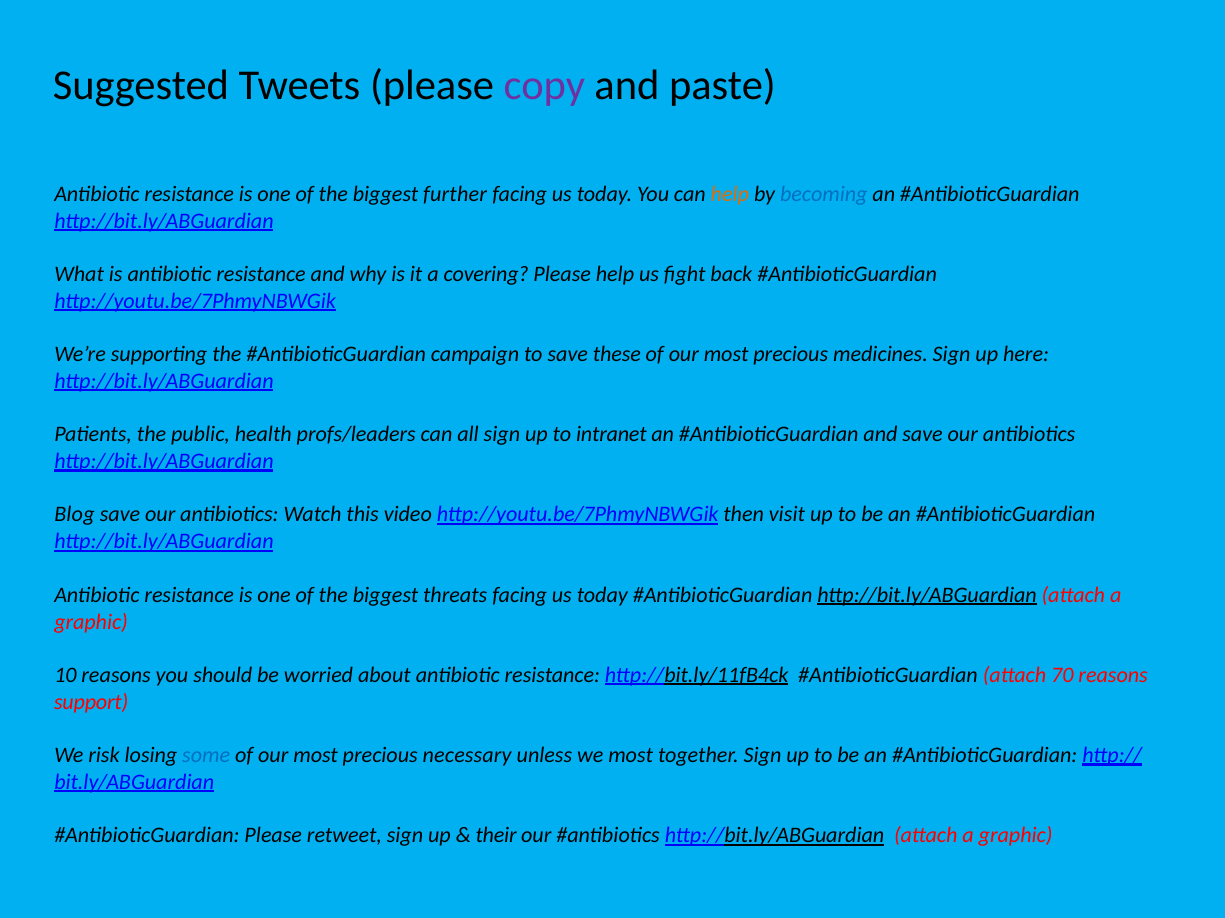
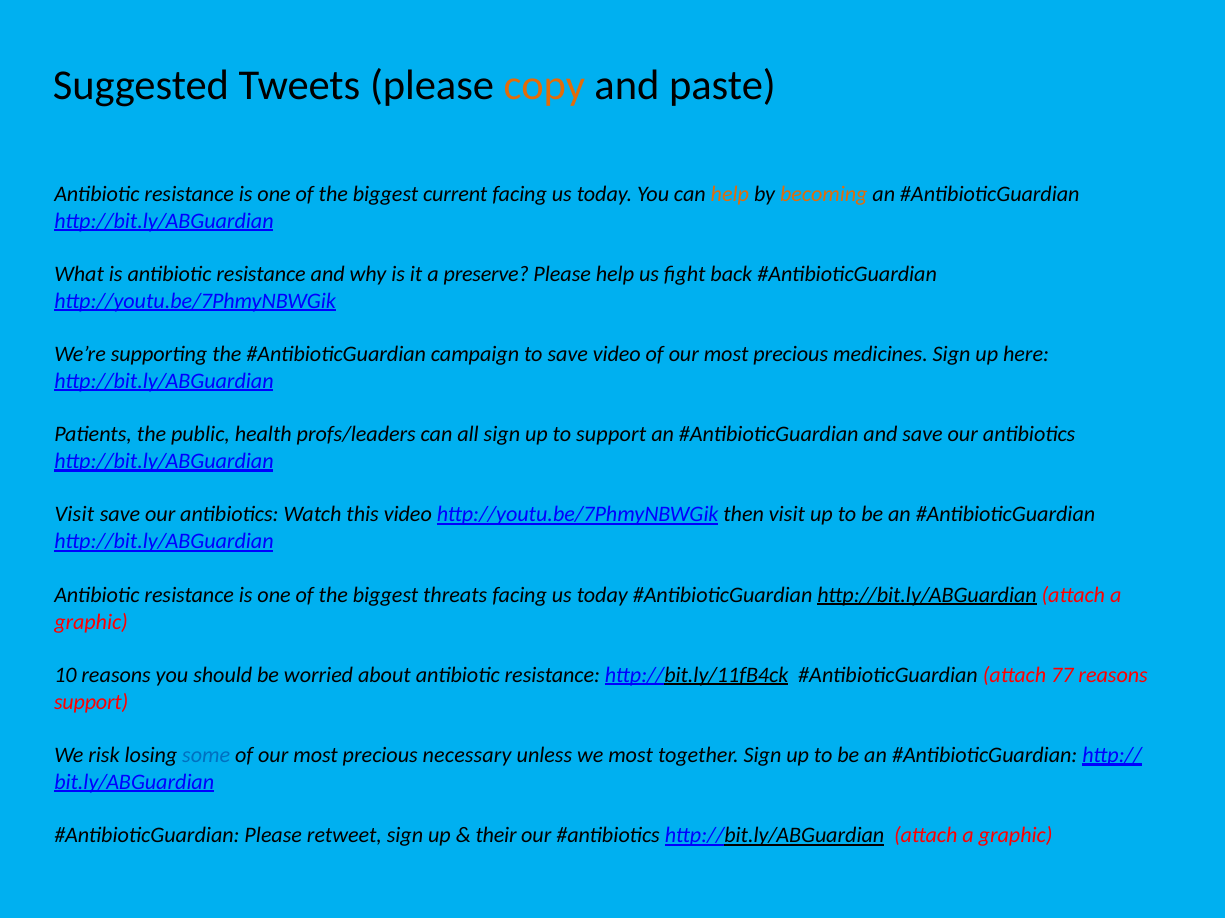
copy colour: purple -> orange (544, 86)
further: further -> current (455, 194)
becoming colour: blue -> orange (824, 194)
covering: covering -> preserve (486, 274)
save these: these -> video (617, 355)
to intranet: intranet -> support (611, 435)
Blog: Blog -> Visit (74, 515)
70: 70 -> 77 (1062, 675)
